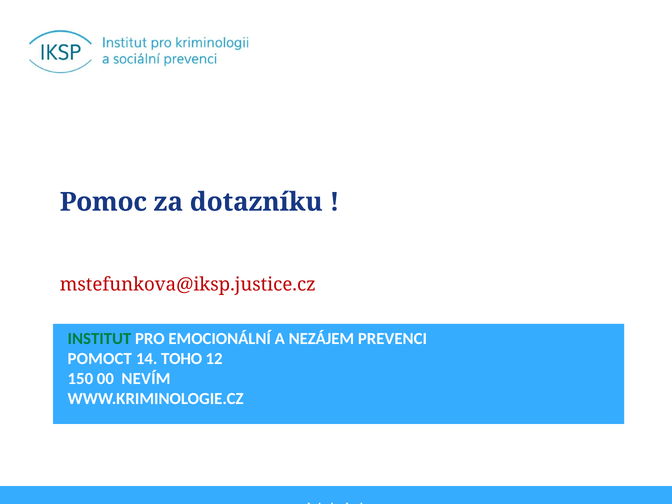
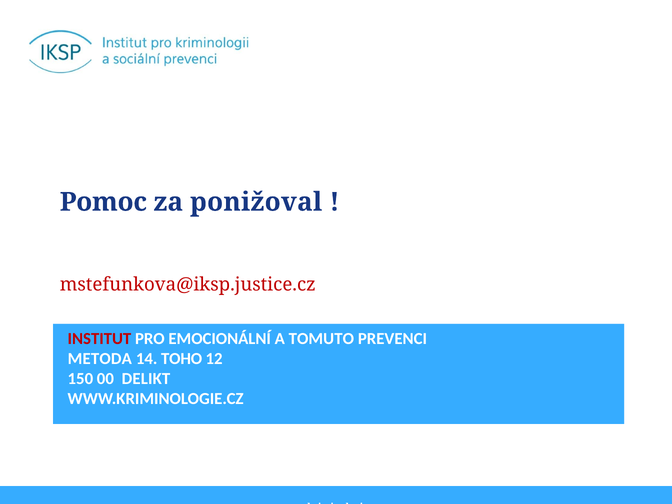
dotazníku: dotazníku -> ponižoval (256, 202)
INSTITUT colour: green -> red (99, 338)
NEZÁJEM: NEZÁJEM -> TOMUTO (321, 338)
POMOCT: POMOCT -> METODA (100, 359)
NEVÍM: NEVÍM -> DELIKT (146, 379)
